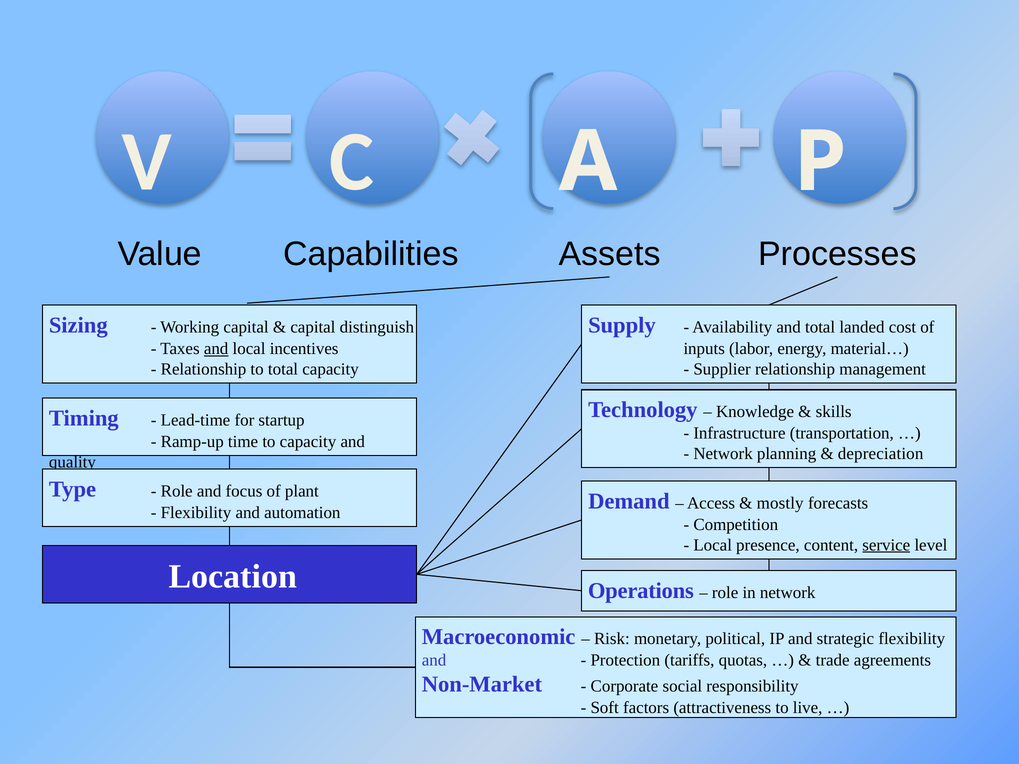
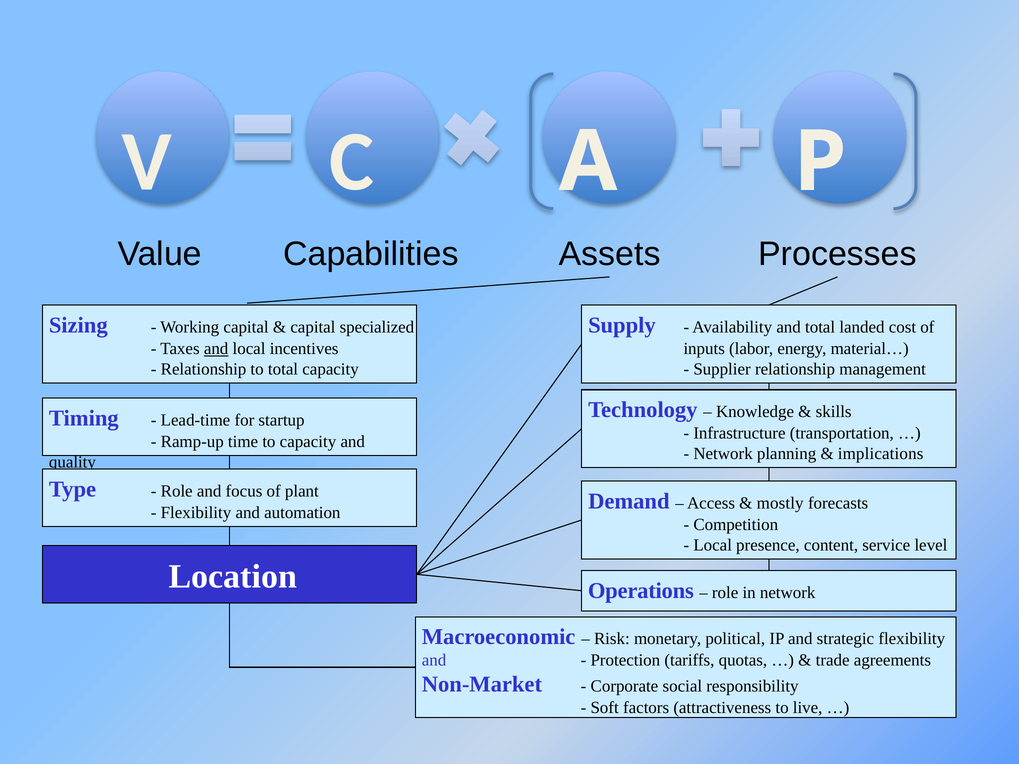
distinguish: distinguish -> specialized (377, 327)
depreciation: depreciation -> implications (881, 454)
service underline: present -> none (886, 545)
